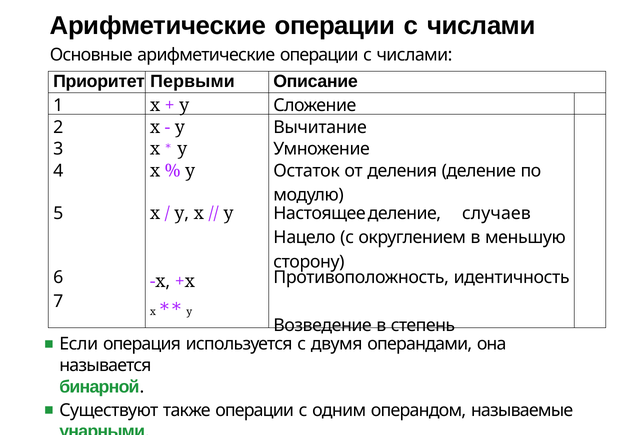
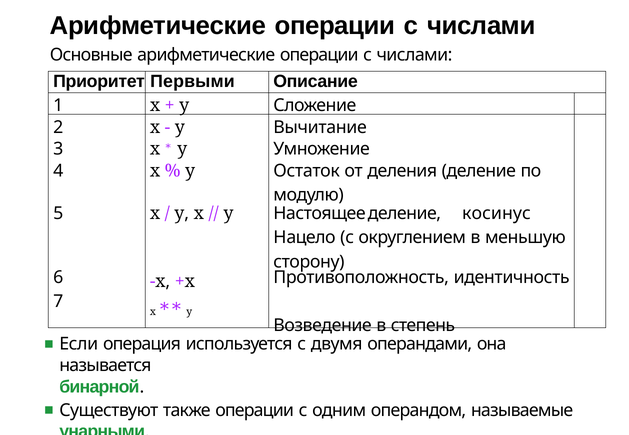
случаев: случаев -> косинус (496, 214)
